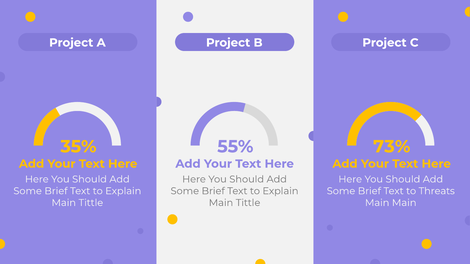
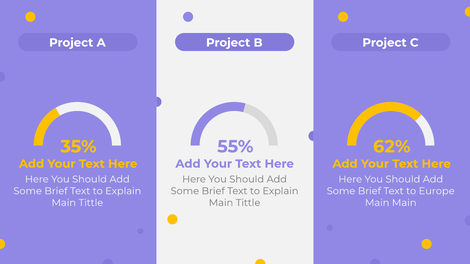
73%: 73% -> 62% (392, 147)
Threats: Threats -> Europe (437, 191)
